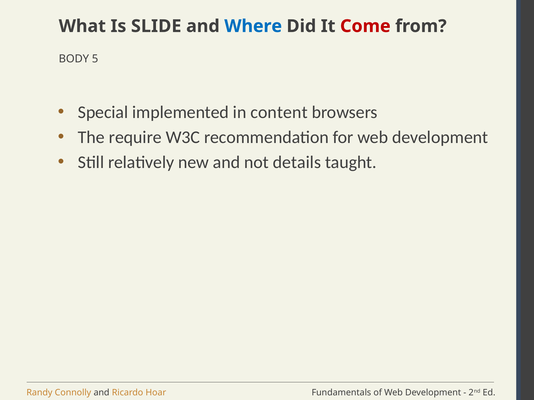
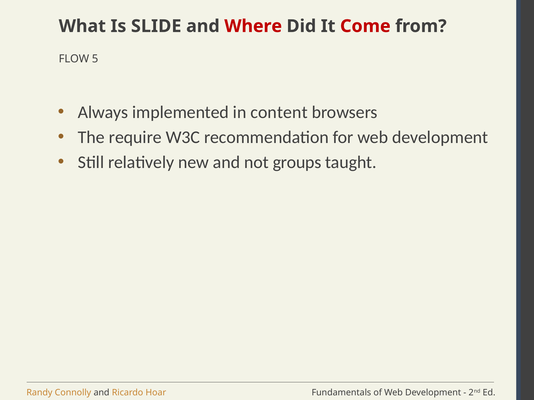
Where colour: blue -> red (253, 26)
BODY: BODY -> FLOW (74, 59)
Special: Special -> Always (103, 113)
details: details -> groups (297, 162)
